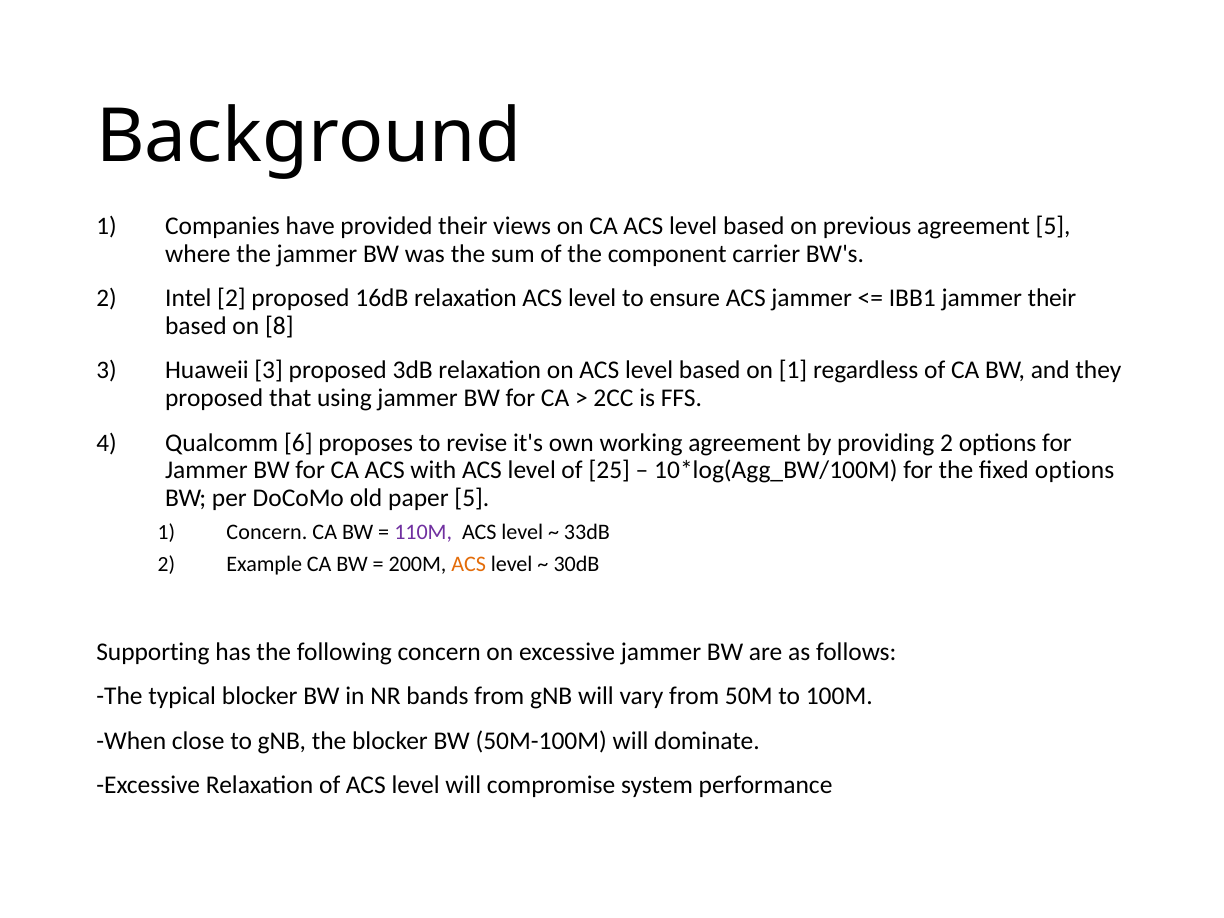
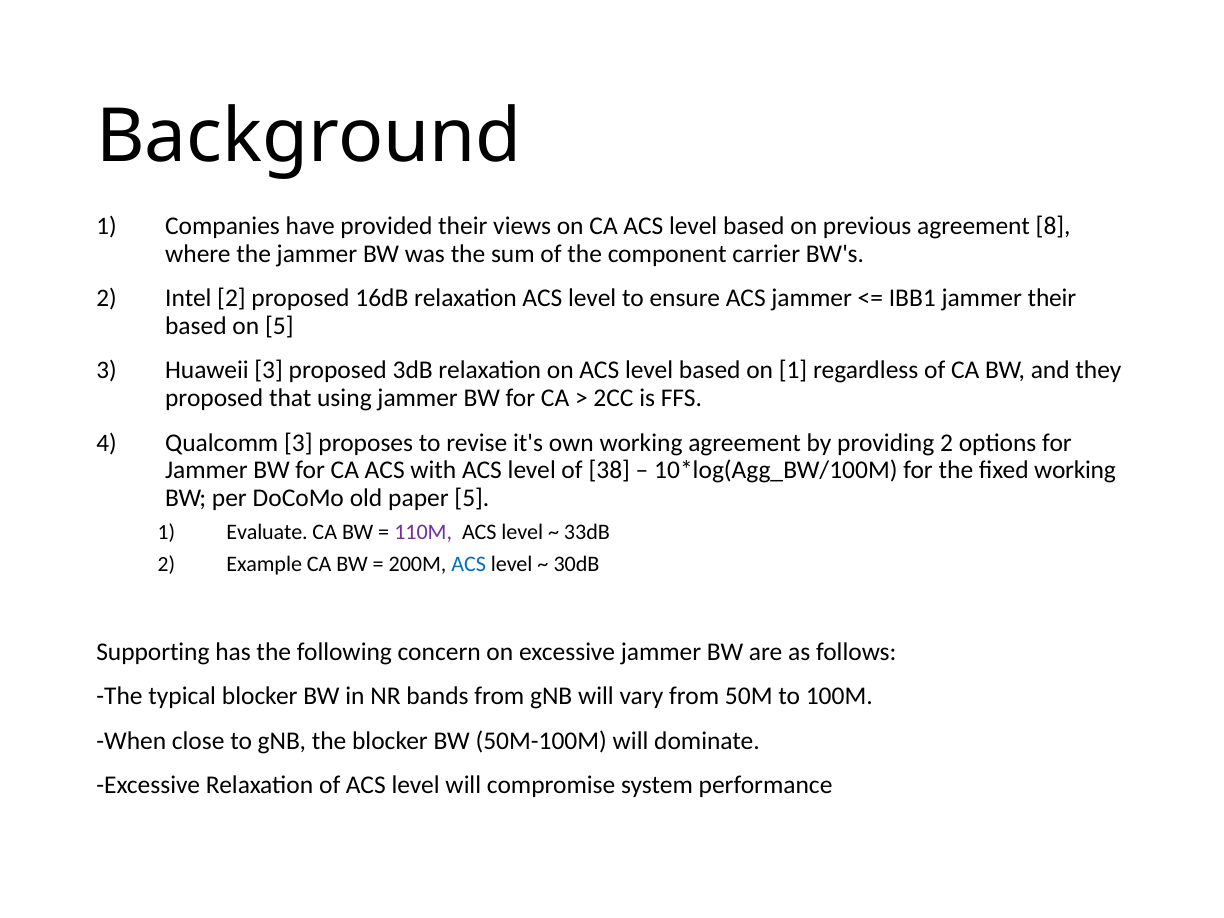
agreement 5: 5 -> 8 (1053, 226)
on 8: 8 -> 5 (279, 326)
Qualcomm 6: 6 -> 3 (298, 443)
25: 25 -> 38 (609, 470)
fixed options: options -> working (1075, 470)
1 Concern: Concern -> Evaluate (267, 532)
ACS colour: orange -> blue (469, 564)
